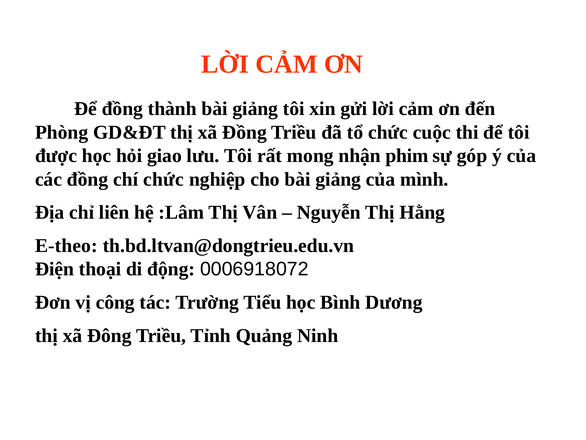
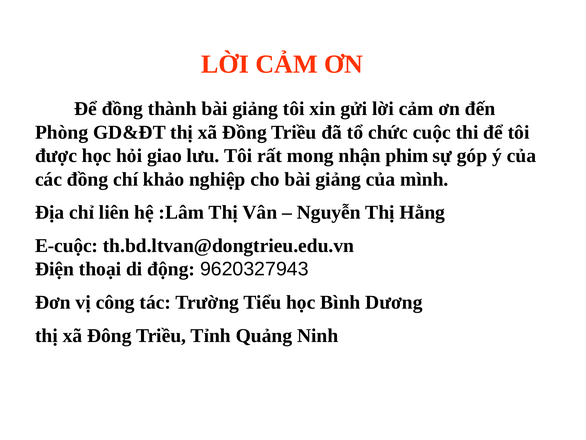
chí chức: chức -> khảo (164, 179)
E-theo: E-theo -> E-cuộc (67, 245)
0006918072: 0006918072 -> 9620327943 (254, 269)
